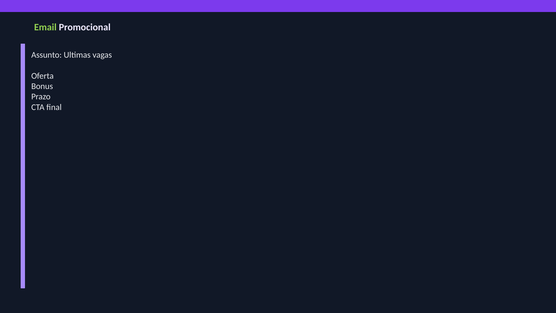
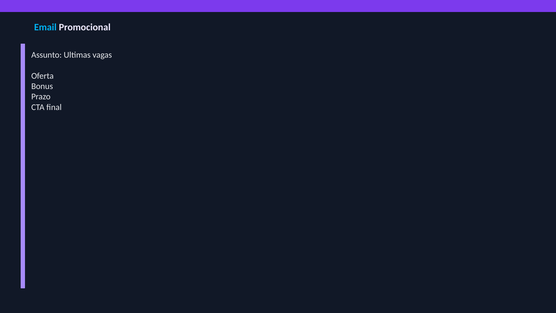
Email colour: light green -> light blue (45, 27)
